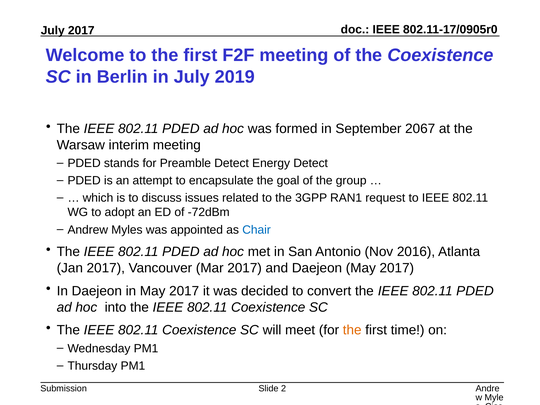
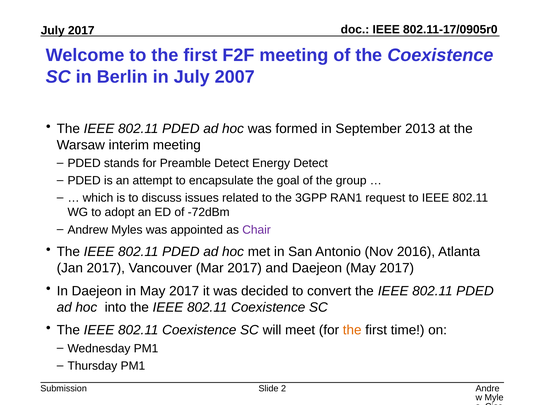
2019: 2019 -> 2007 (235, 77)
2067: 2067 -> 2013 (420, 129)
Chair colour: blue -> purple (257, 230)
